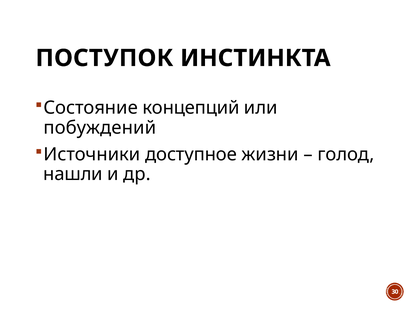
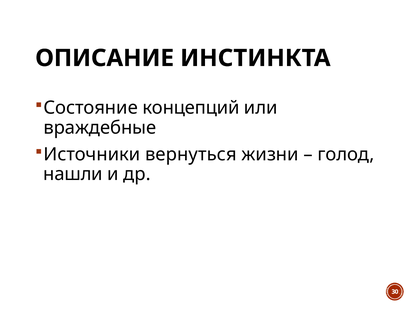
ПОСТУПОК: ПОСТУПОК -> ОПИСАНИЕ (105, 58)
побуждений: побуждений -> враждебные (100, 128)
доступное: доступное -> вернуться (191, 155)
